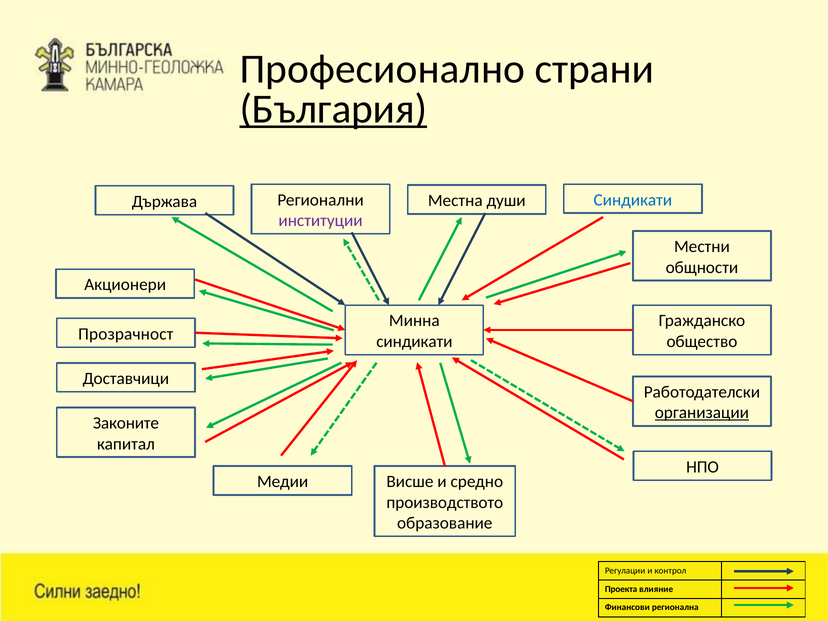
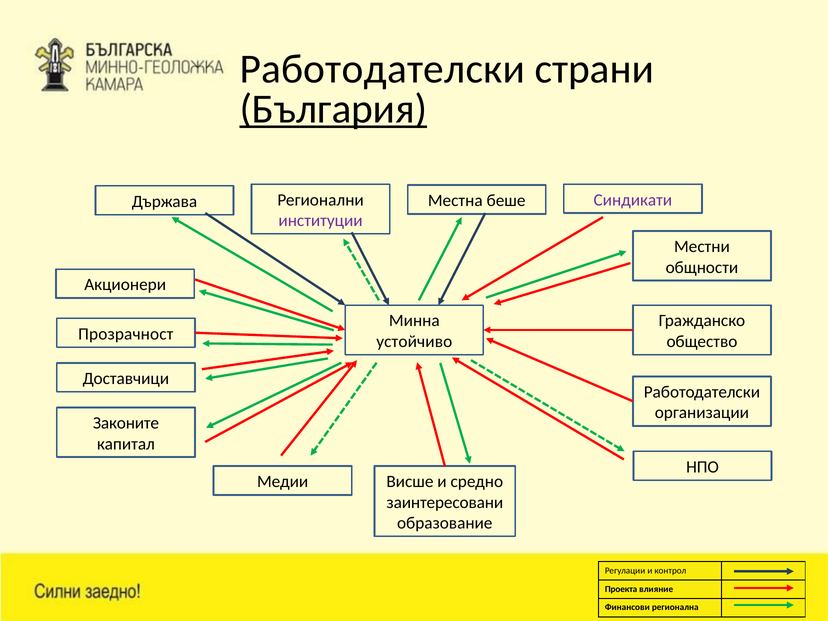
Професионално: Професионално -> Работодателски (382, 69)
Синдикати colour: blue -> purple (633, 200)
души: души -> беше (506, 201)
синдикати: синдикати -> устойчиво (414, 341)
организации underline: present -> none (702, 413)
производството: производството -> заинтересовани (445, 502)
